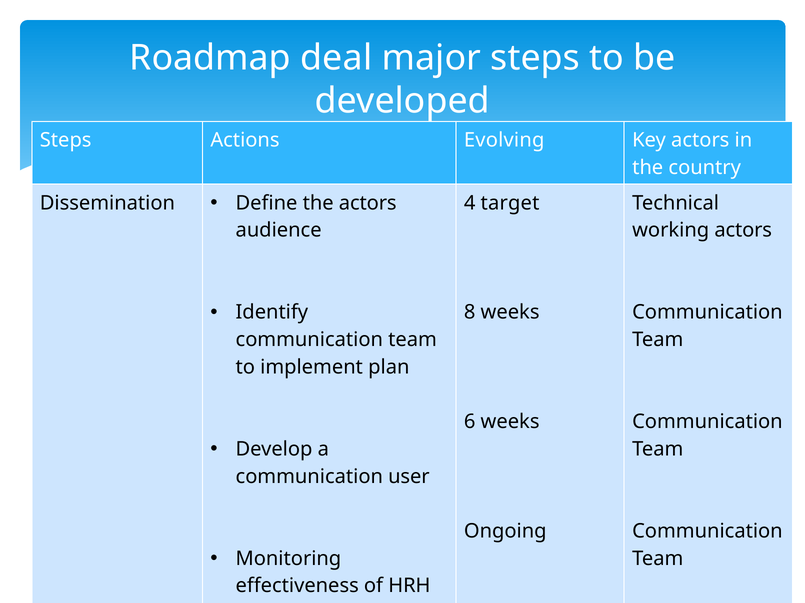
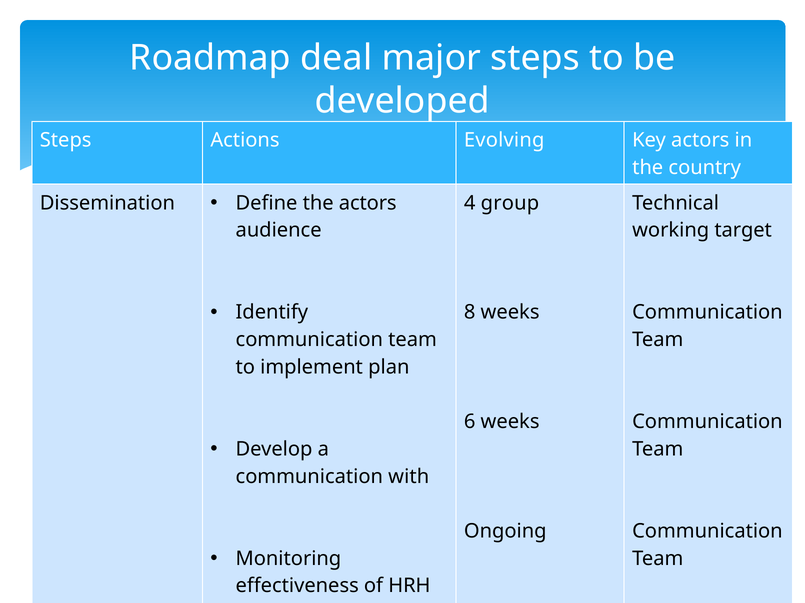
target: target -> group (510, 203)
working actors: actors -> target (743, 231)
user: user -> with (409, 477)
